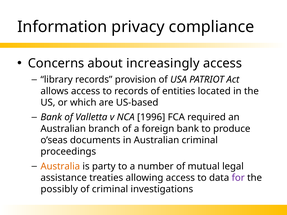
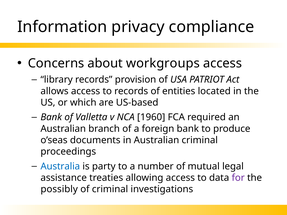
increasingly: increasingly -> workgroups (163, 63)
1996: 1996 -> 1960 (151, 117)
Australia colour: orange -> blue (60, 166)
